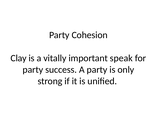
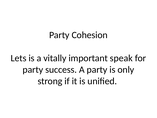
Clay: Clay -> Lets (19, 58)
